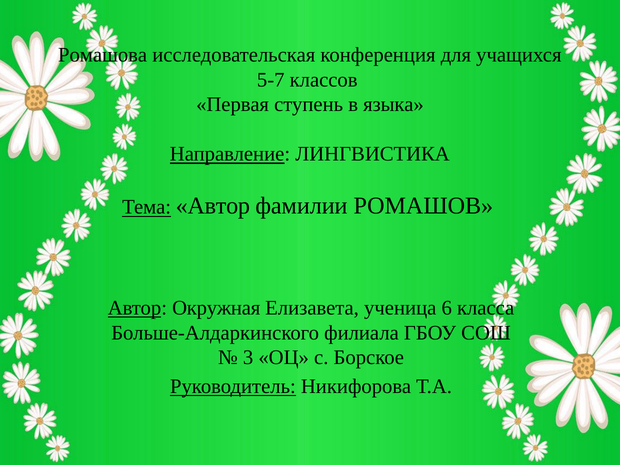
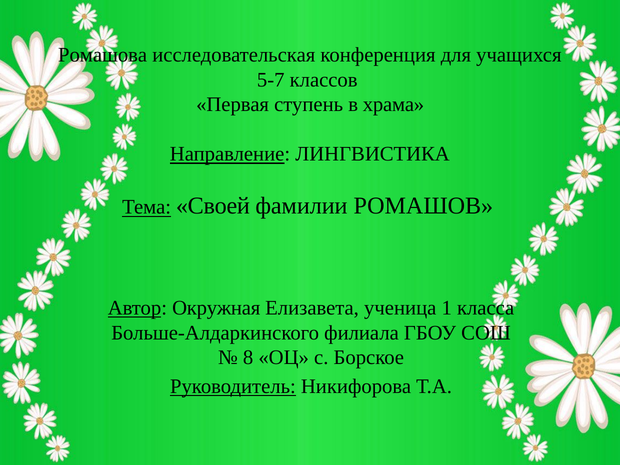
языка: языка -> храма (394, 105)
Тема Автор: Автор -> Своей (213, 206)
6: 6 -> 1 (447, 308)
3: 3 -> 8 (248, 358)
